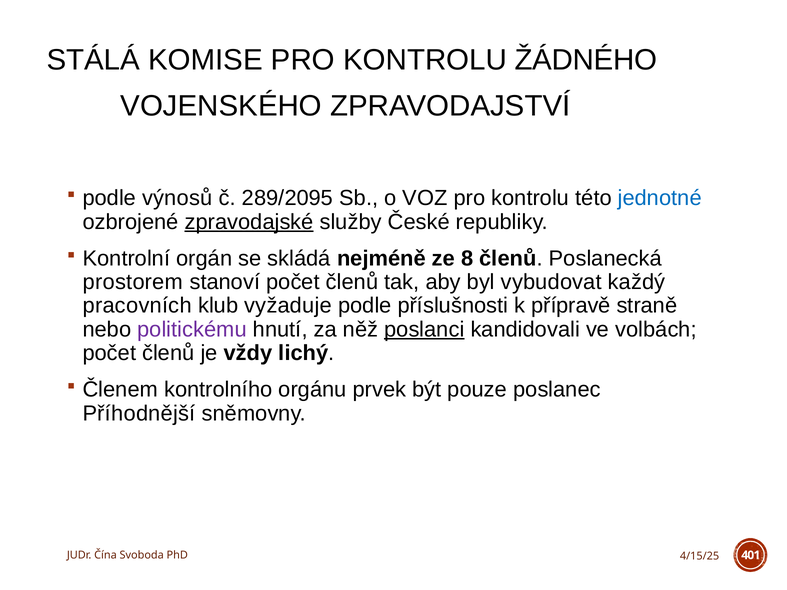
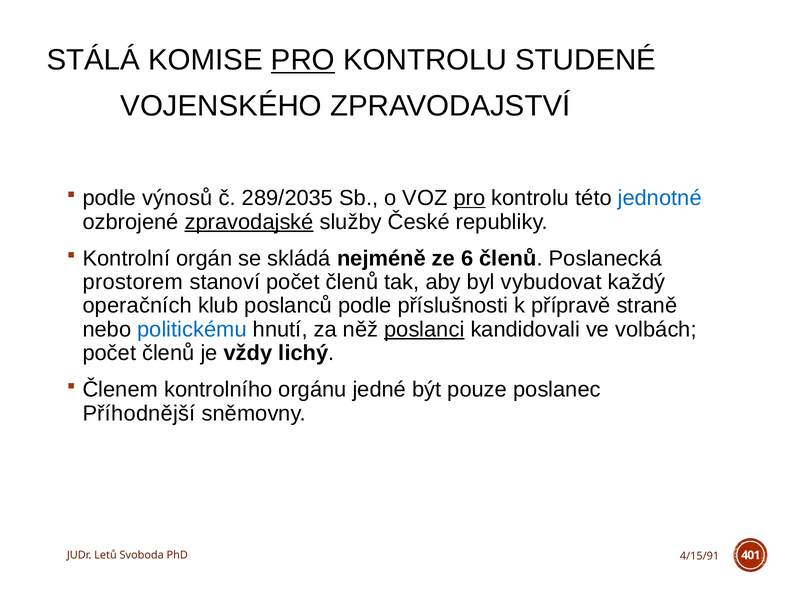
PRO underline: none -> present (303, 60)
ŽÁDNÉHO: ŽÁDNÉHO -> STUDENÉ (586, 60)
289/2095: 289/2095 -> 289/2035 (288, 198)
pro underline: none -> present (469, 198)
8: 8 -> 6 (467, 259)
pracovních: pracovních -> operačních (137, 306)
vyžaduje: vyžaduje -> poslanců (288, 306)
politickému colour: purple -> blue (192, 330)
prvek: prvek -> jedné (379, 390)
Čína: Čína -> Letů (106, 555)
4/15/25: 4/15/25 -> 4/15/91 (700, 556)
